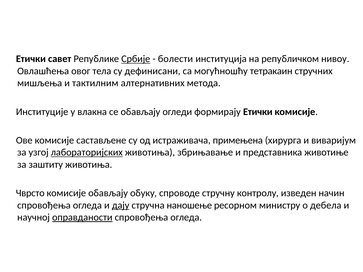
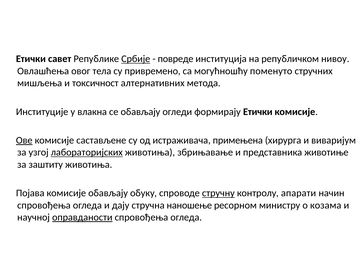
болести: болести -> повреде (176, 59)
дефинисани: дефинисани -> привремено (153, 71)
тетракаин: тетракаин -> поменуто (271, 71)
тактилним: тактилним -> токсичност (95, 83)
Ове underline: none -> present (24, 140)
Чврсто: Чврсто -> Појава (30, 193)
стручну underline: none -> present (218, 193)
изведен: изведен -> апарати (299, 193)
дају underline: present -> none (121, 205)
дебела: дебела -> козама (326, 205)
